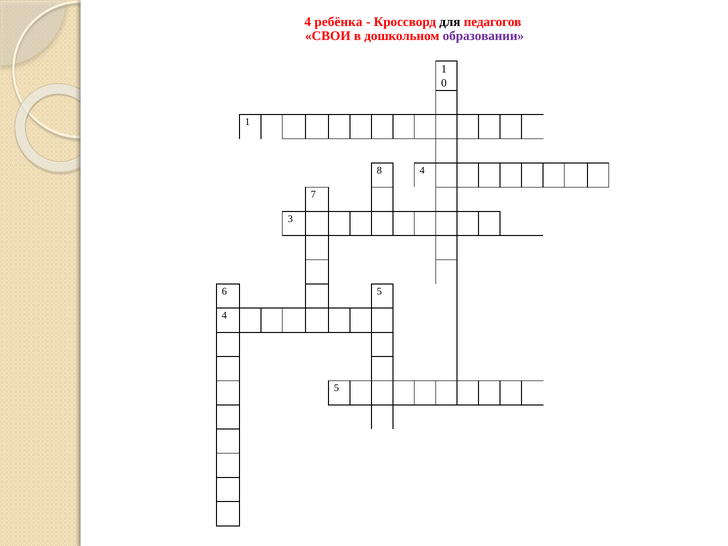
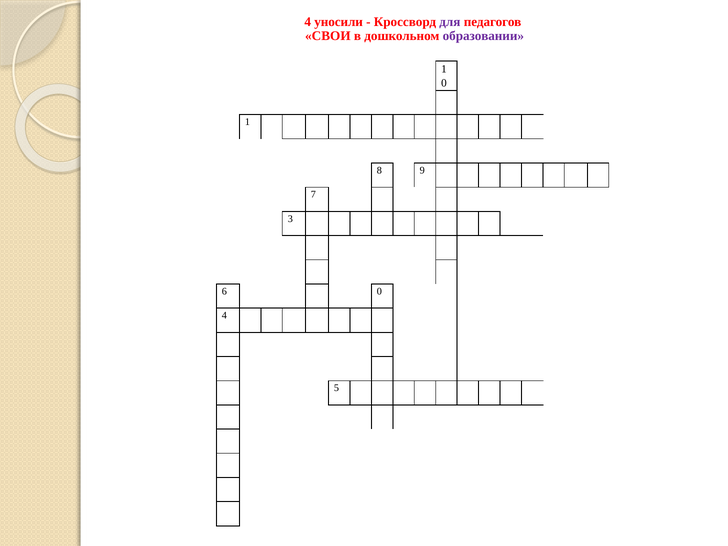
ребёнка: ребёнка -> уносили (339, 22)
для colour: black -> purple (450, 22)
8 4: 4 -> 9 (422, 170)
6 5: 5 -> 0 (379, 291)
